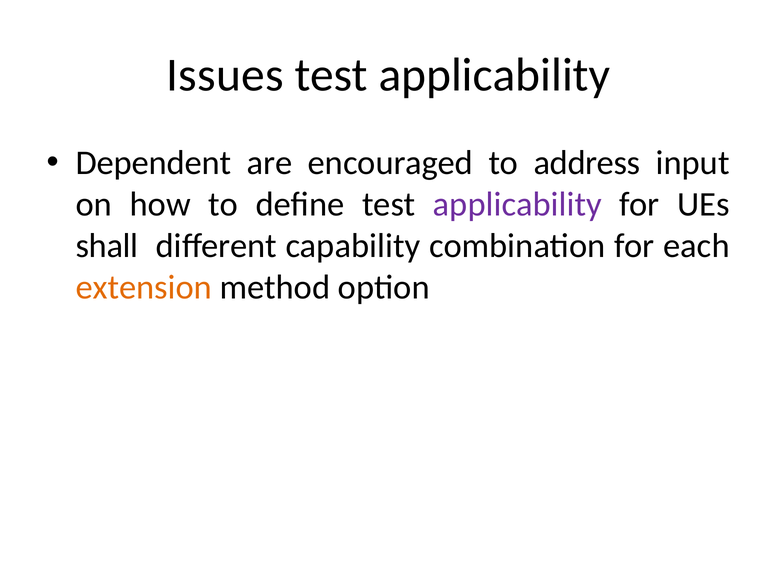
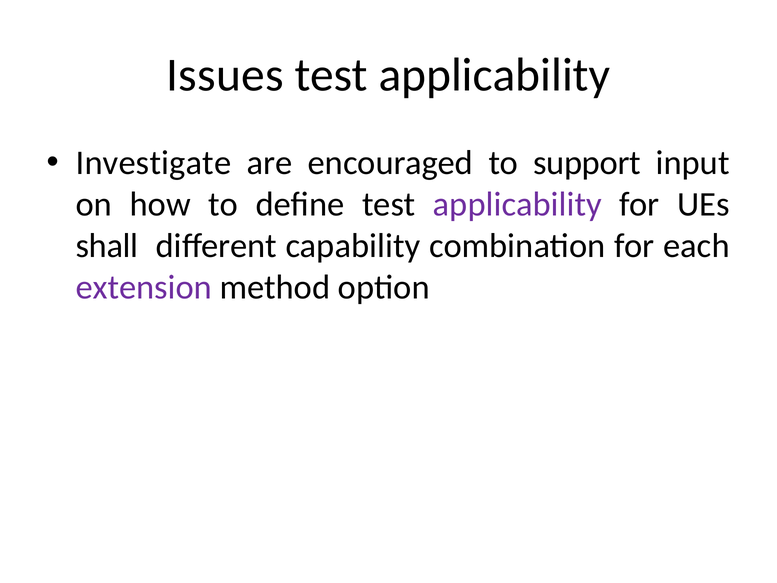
Dependent: Dependent -> Investigate (154, 163)
address: address -> support (587, 163)
extension colour: orange -> purple (144, 287)
